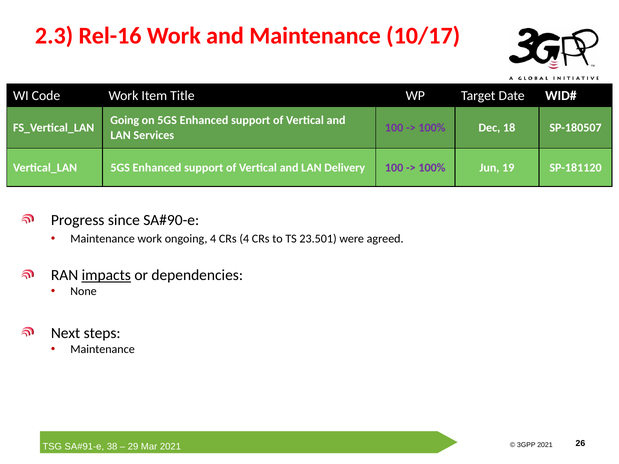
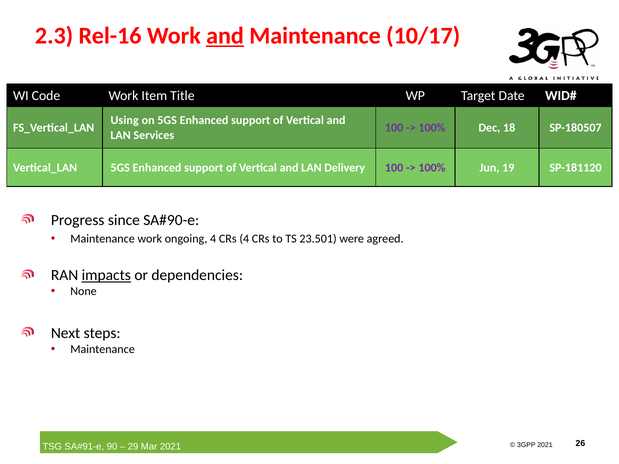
and underline: none -> present (225, 36)
Going: Going -> Using (125, 120)
38: 38 -> 90 (112, 447)
